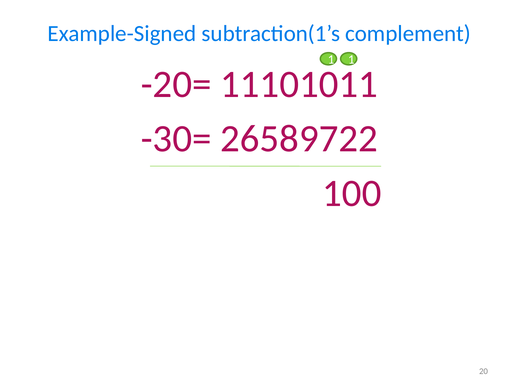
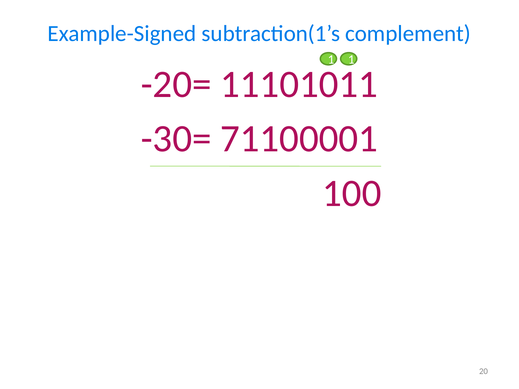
26589722: 26589722 -> 71100001 (299, 139)
